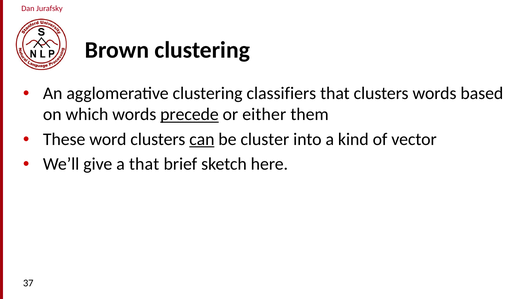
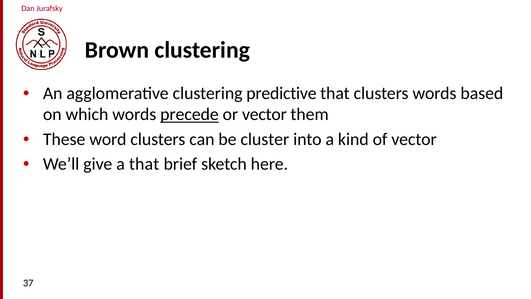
classifiers: classifiers -> predictive (281, 93)
or either: either -> vector (264, 114)
can underline: present -> none (202, 139)
